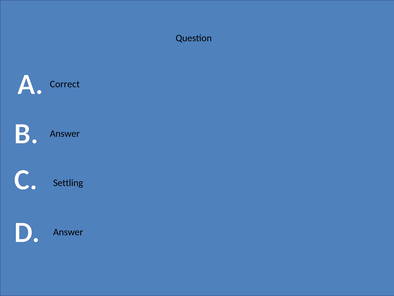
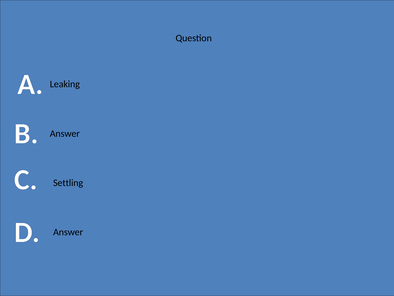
Correct: Correct -> Leaking (65, 84)
